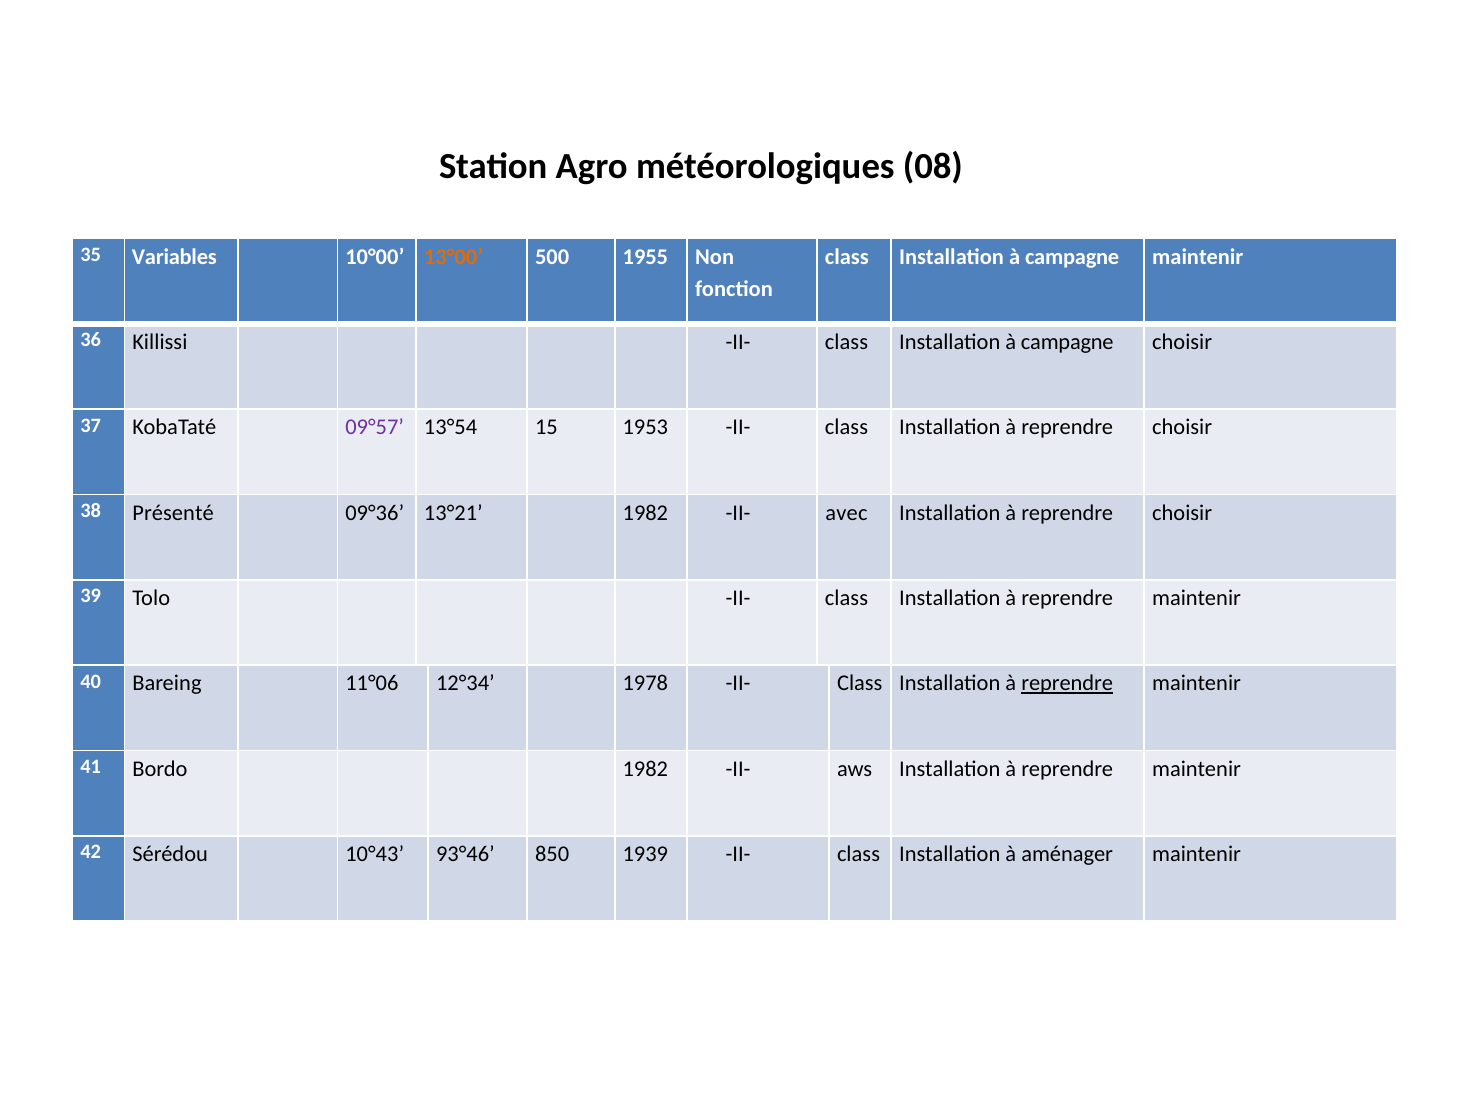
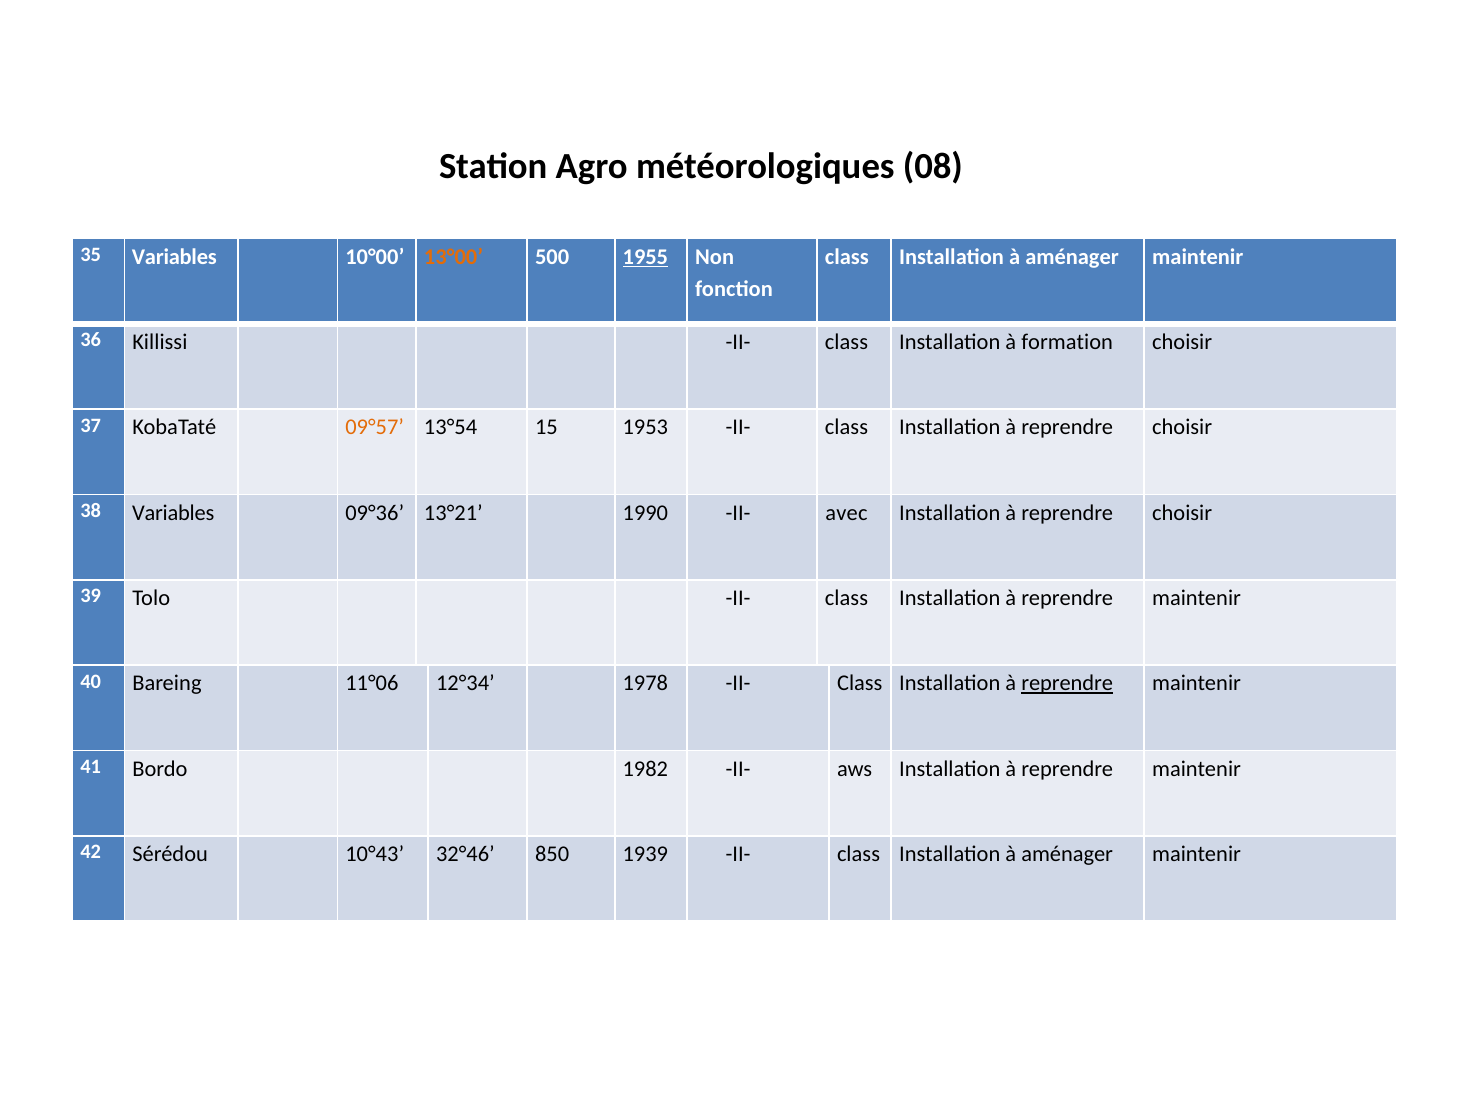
1955 underline: none -> present (645, 257)
campagne: campagne -> aménager (1072, 257)
campagne: campagne -> formation (1067, 342)
09°57 colour: purple -> orange (375, 428)
38 Présenté: Présenté -> Variables (173, 513)
13°21 1982: 1982 -> 1990 (645, 513)
93°46: 93°46 -> 32°46 (465, 855)
